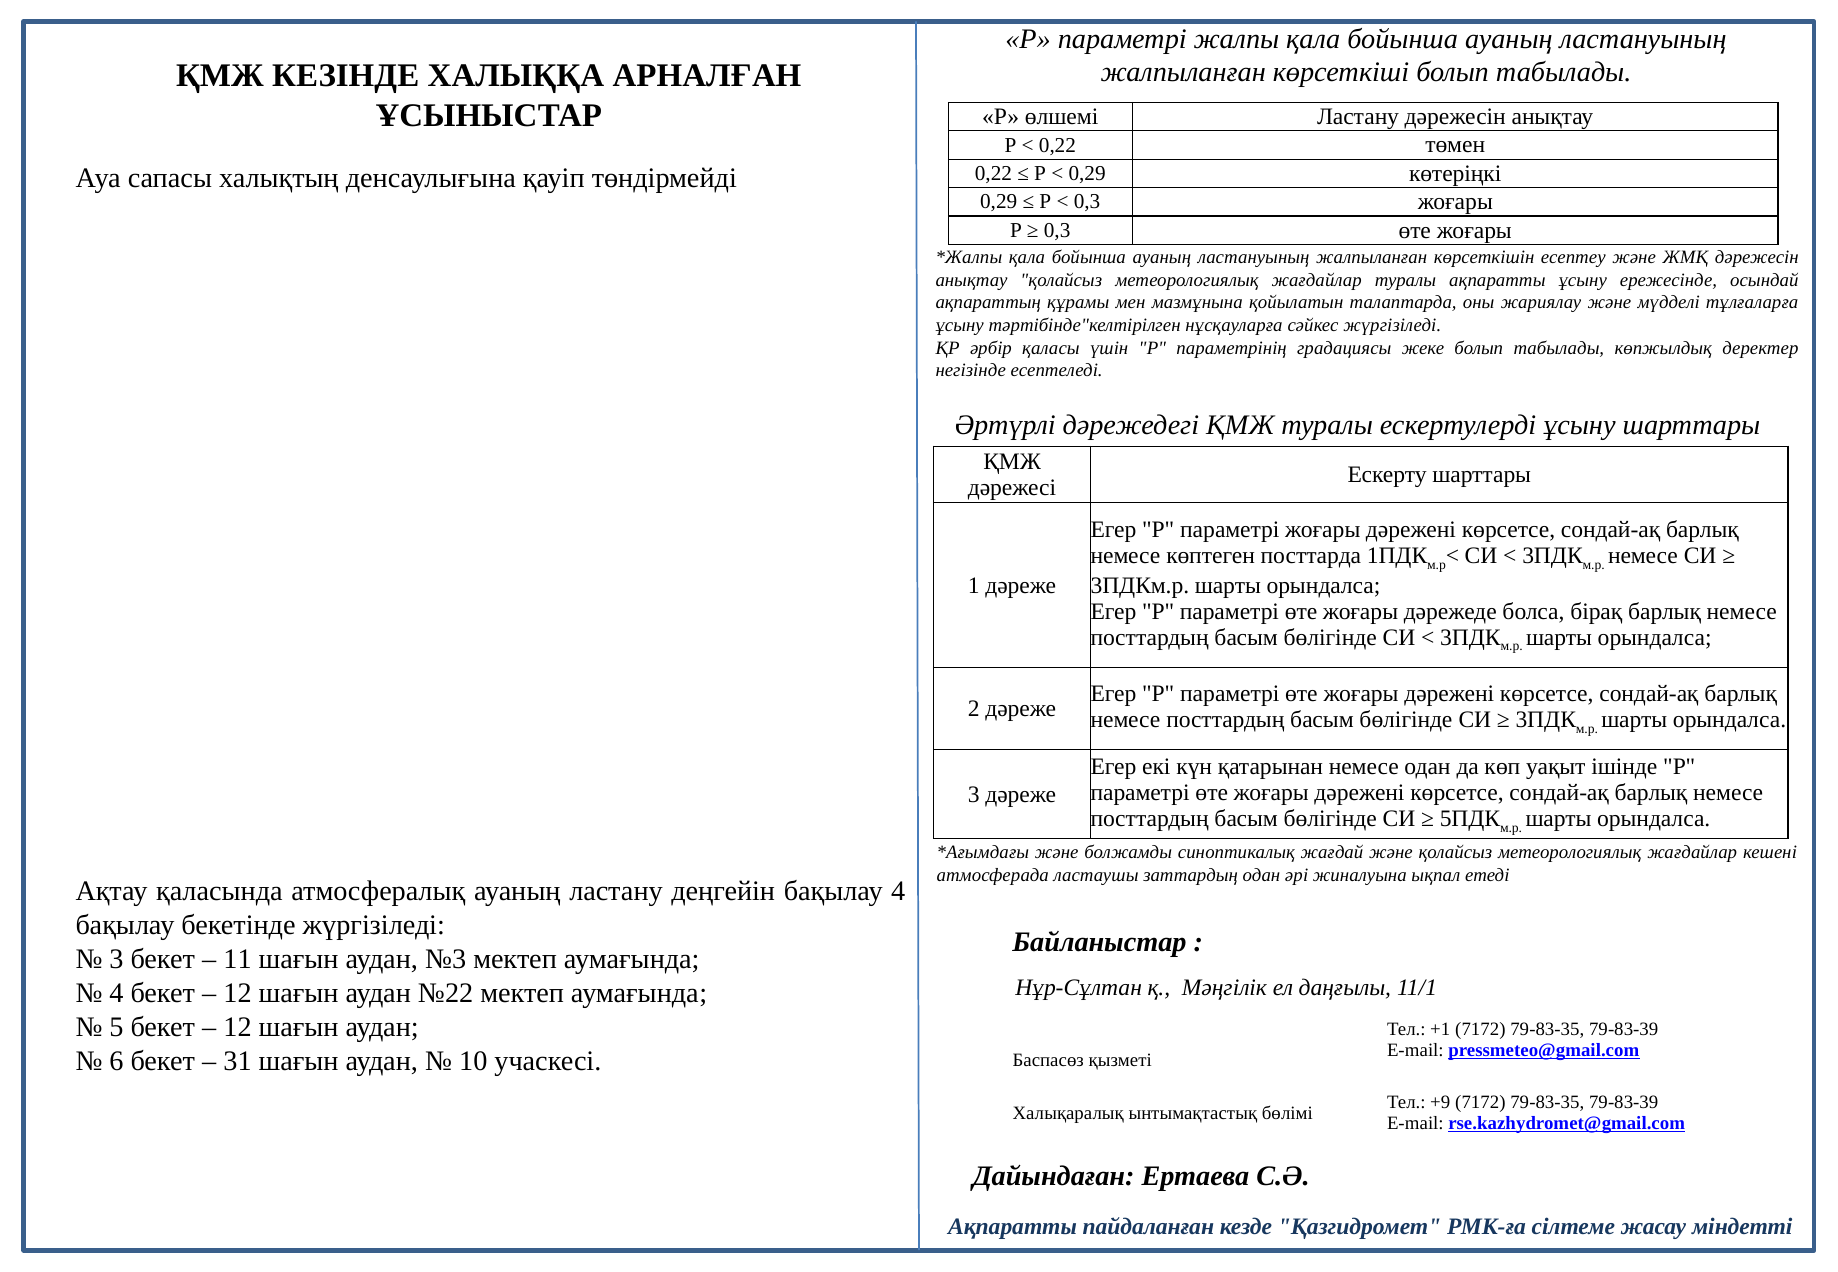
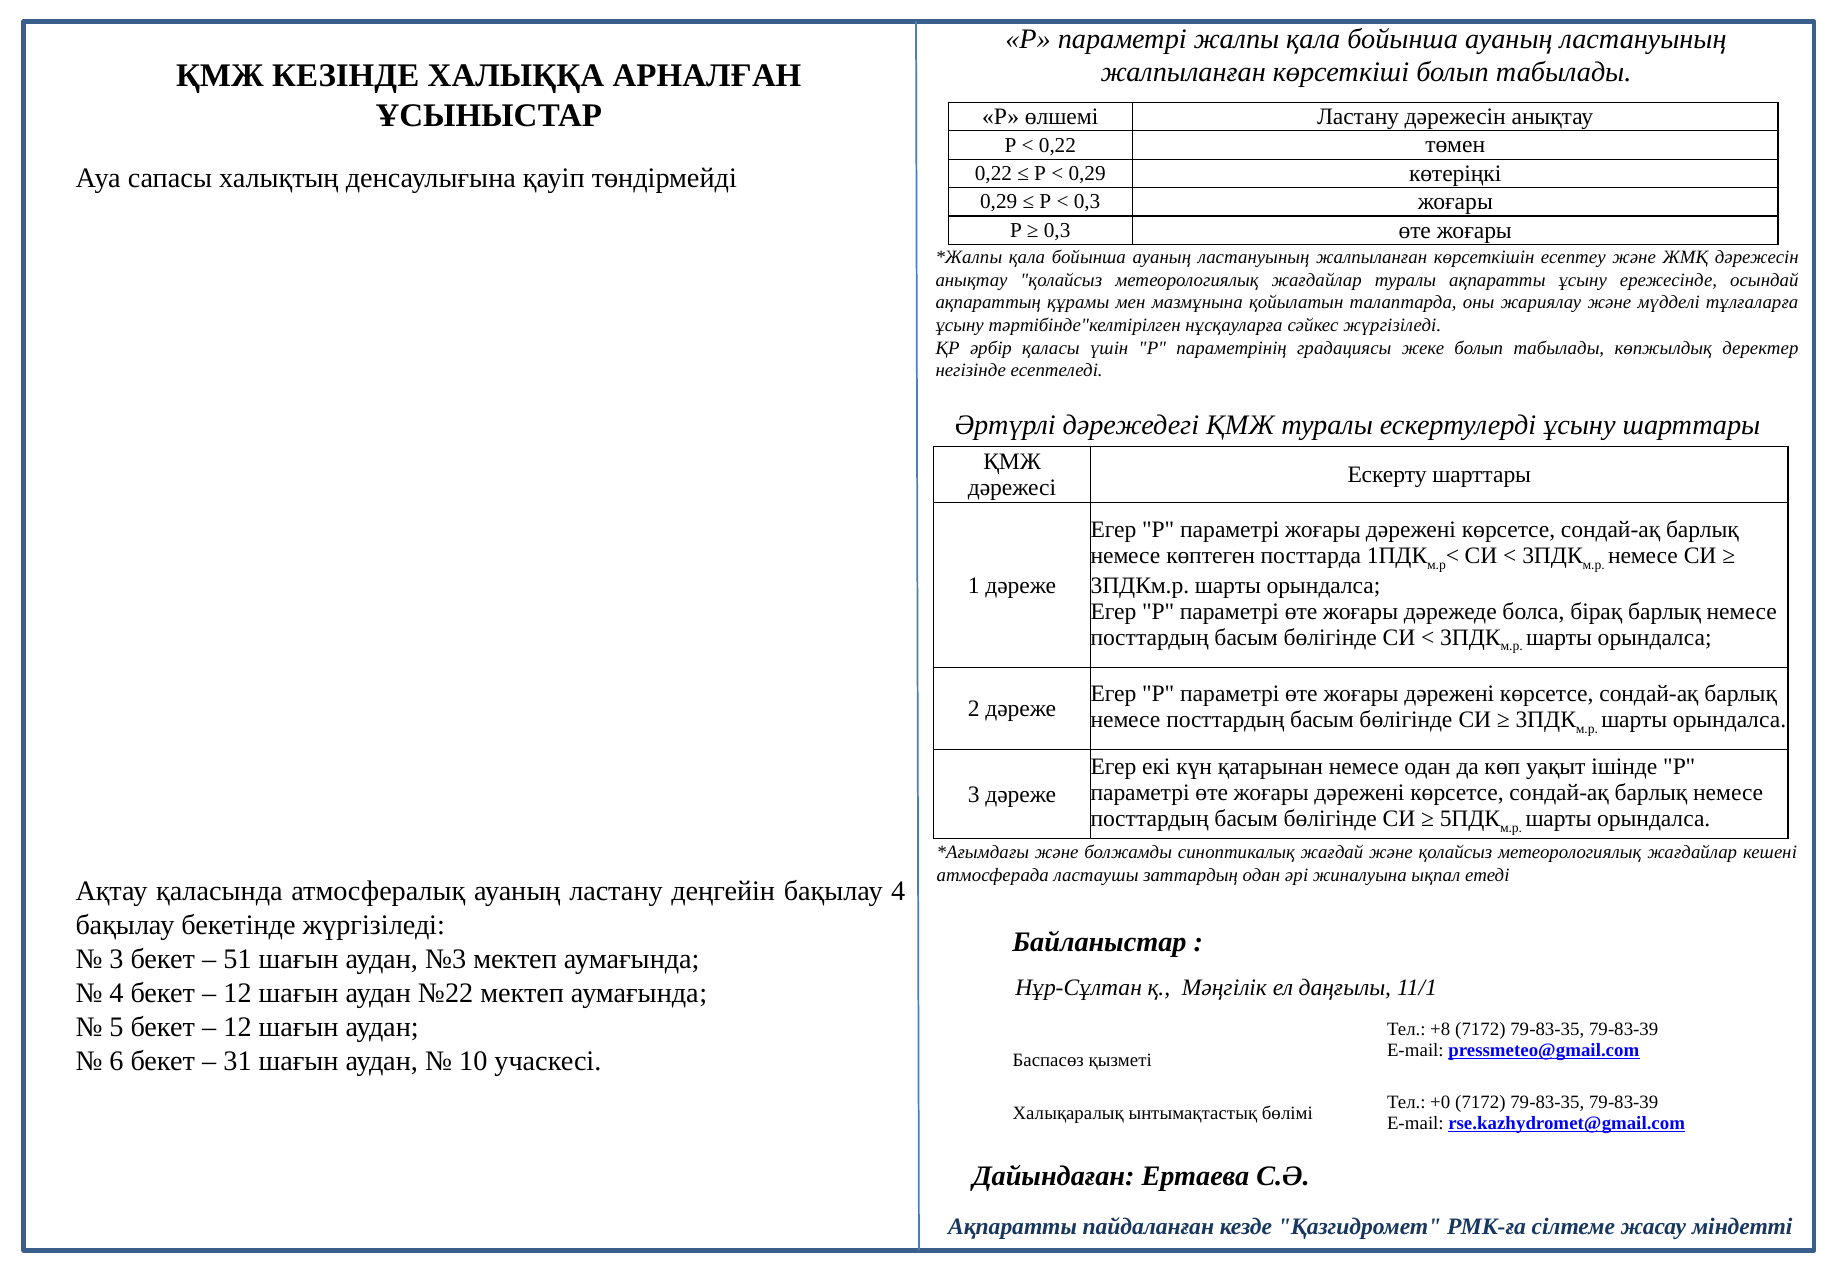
11: 11 -> 51 (238, 960)
+1: +1 -> +8 (1440, 1030)
+9: +9 -> +0 (1440, 1103)
